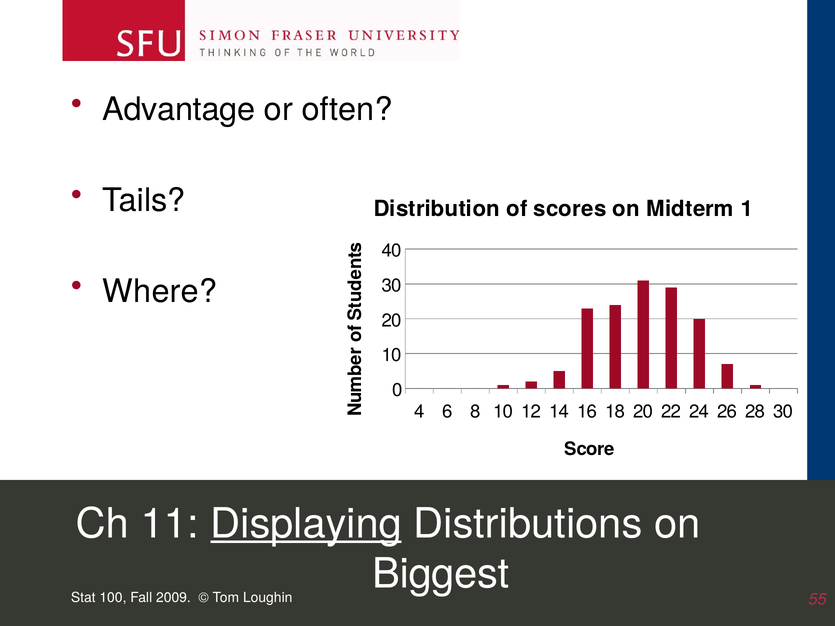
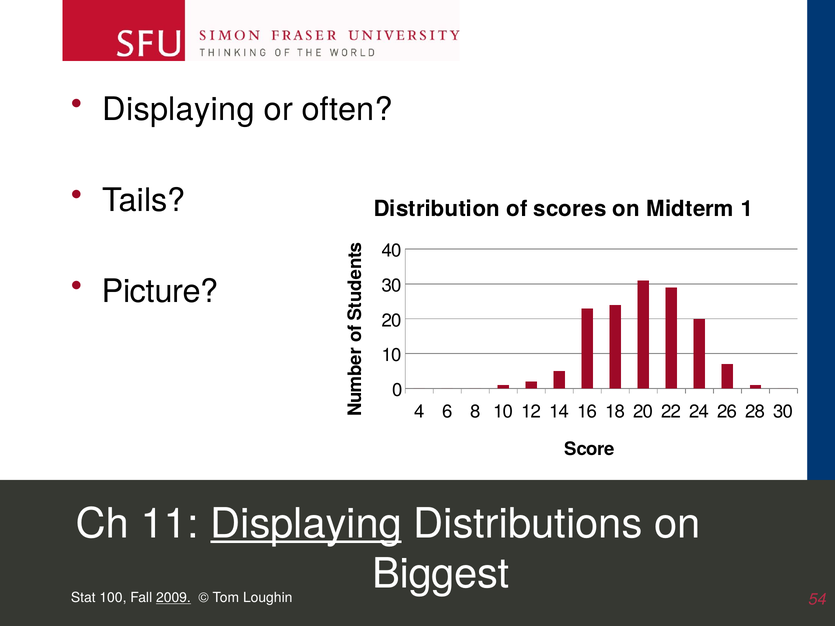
Advantage: Advantage -> Displaying (179, 109)
Where: Where -> Picture (160, 291)
2009 underline: none -> present (173, 598)
55: 55 -> 54 (818, 600)
